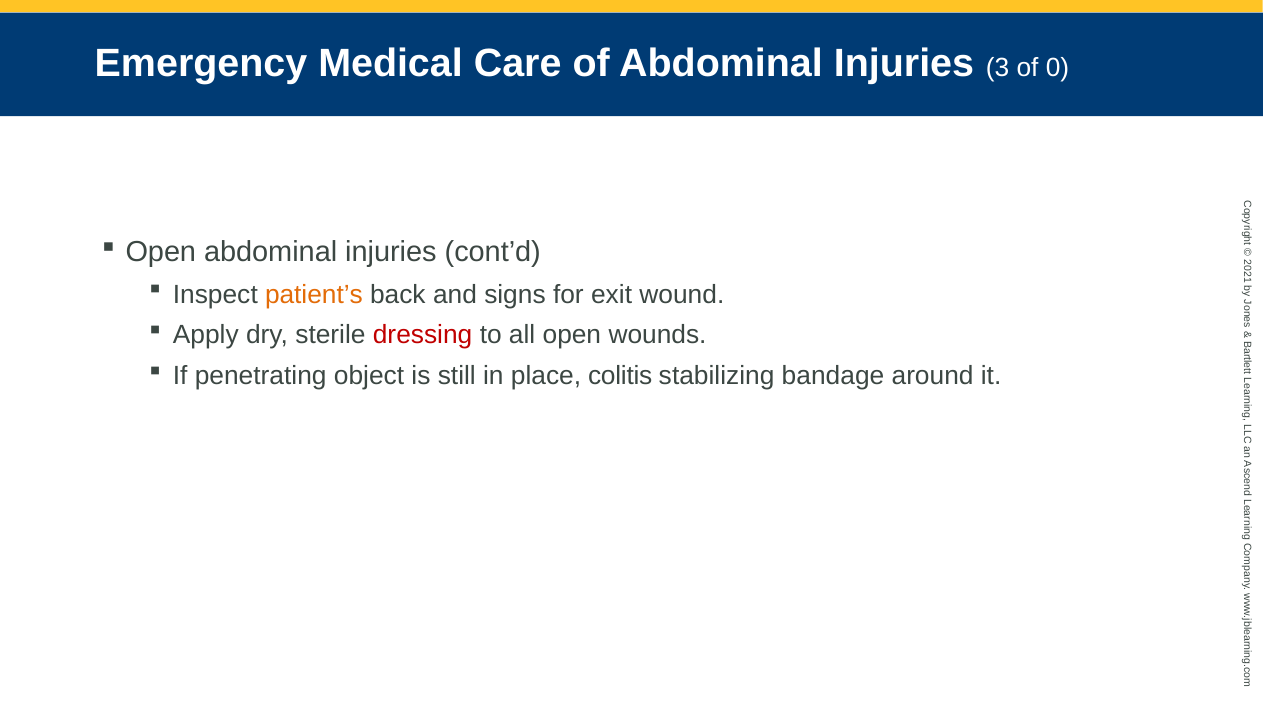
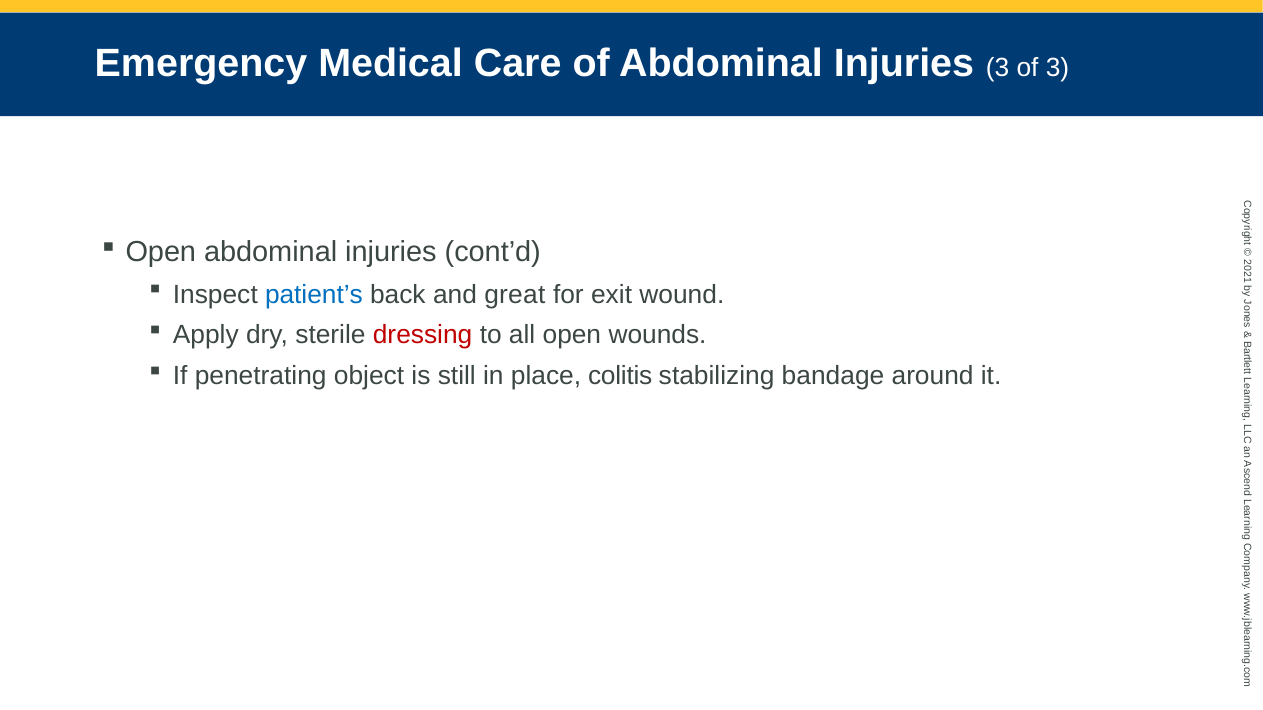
of 0: 0 -> 3 (1058, 68)
patient’s colour: orange -> blue (314, 295)
signs: signs -> great (515, 295)
